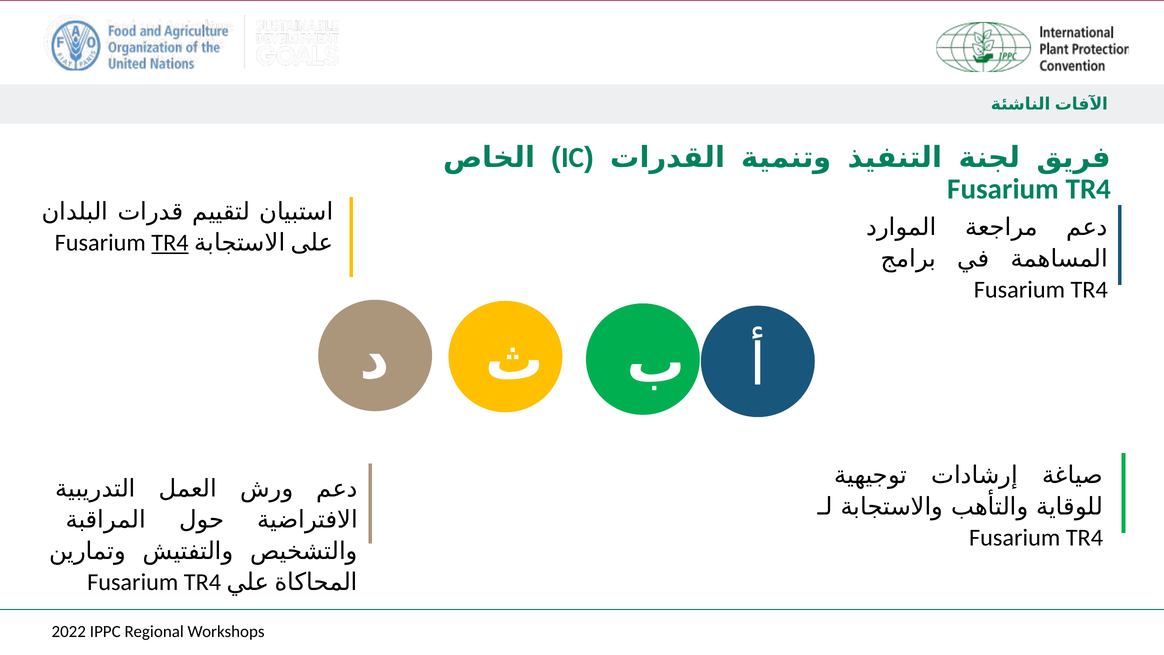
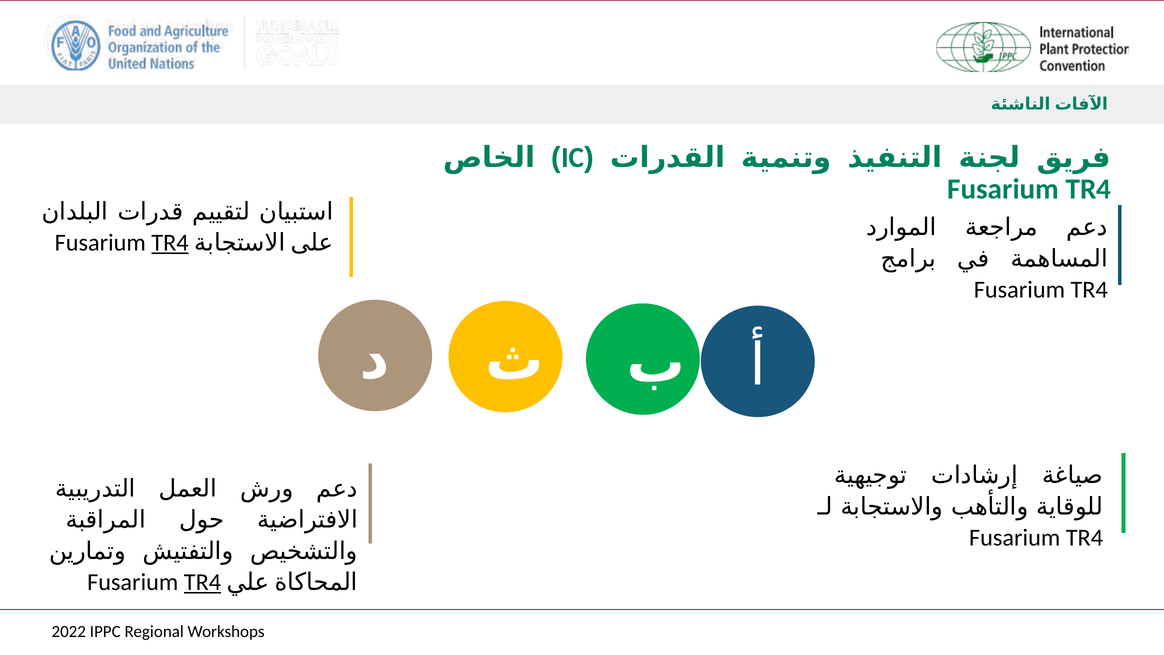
TR4 underline: none -> present (202, 582)
